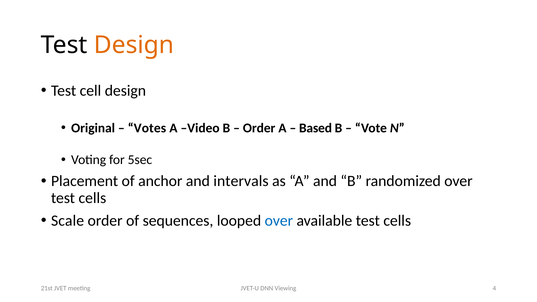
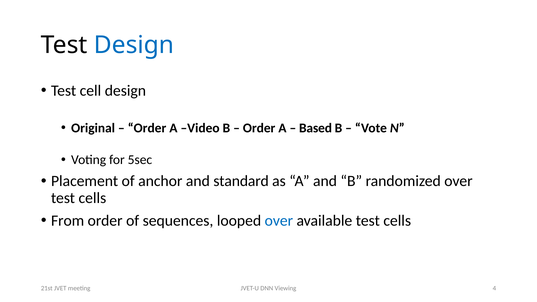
Design colour: orange -> blue (134, 45)
Votes: Votes -> Order (147, 128)
intervals: intervals -> standard (241, 181)
Scale: Scale -> From (68, 221)
